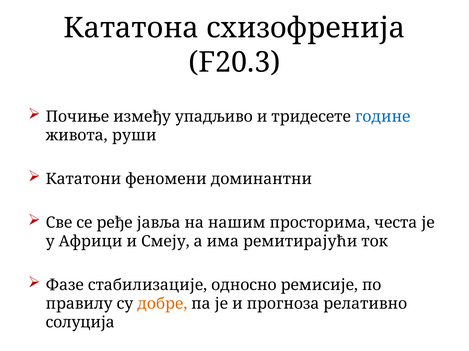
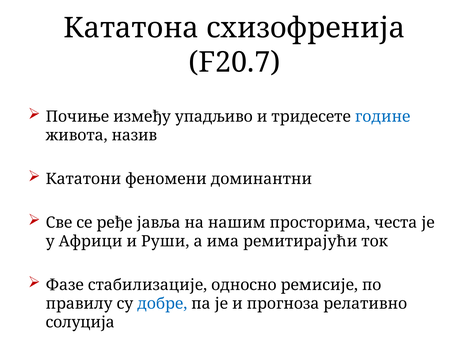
F20.3: F20.3 -> F20.7 (234, 63)
руши: руши -> назив (134, 136)
Смеју: Смеју -> Руши (165, 242)
добре colour: orange -> blue (162, 304)
